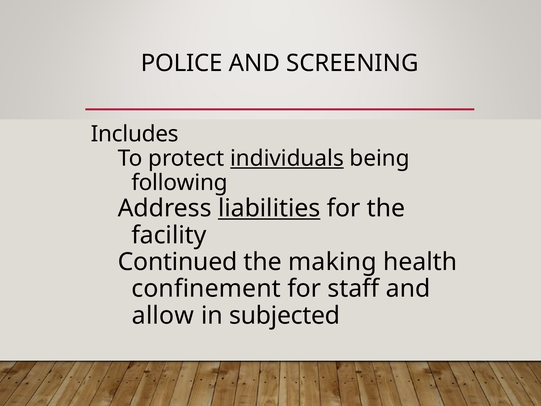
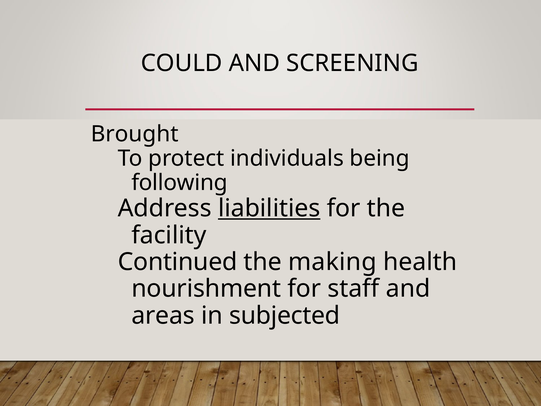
POLICE: POLICE -> COULD (182, 63)
Includes: Includes -> Brought (135, 134)
individuals underline: present -> none (287, 158)
confinement: confinement -> nourishment (206, 289)
allow: allow -> areas (163, 315)
